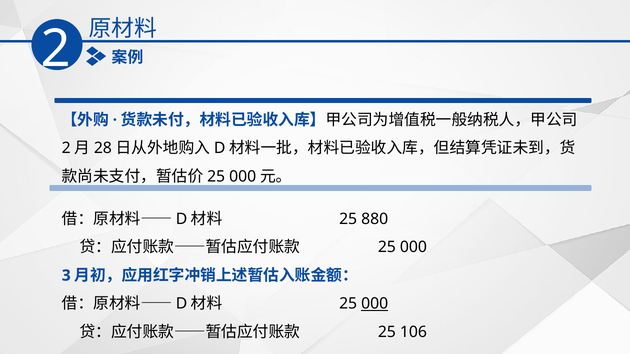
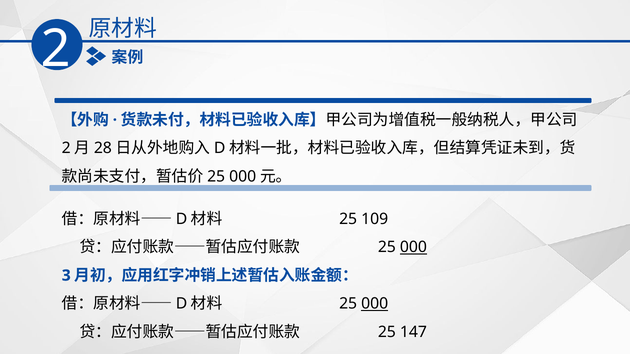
880: 880 -> 109 (375, 219)
000 underline: none -> present (413, 247)
106: 106 -> 147 (413, 332)
